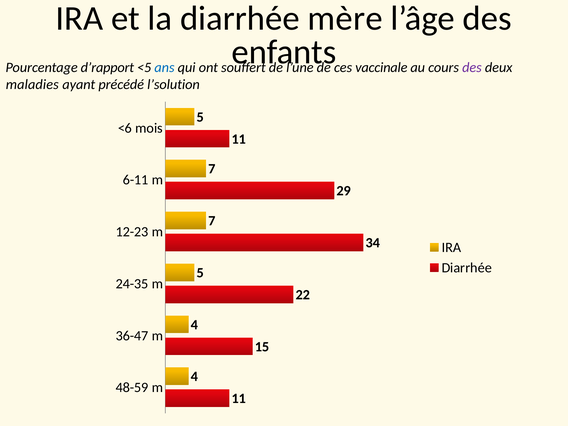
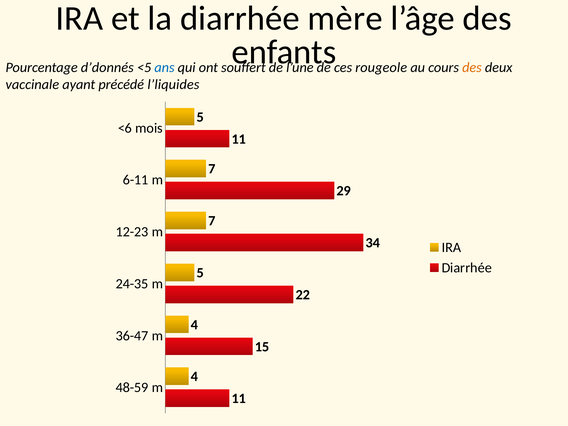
d’rapport: d’rapport -> d’donnés (107, 67)
vaccinale: vaccinale -> rougeole (381, 67)
des colour: purple -> orange (472, 67)
maladies: maladies -> vaccinale (32, 84)
l’solution: l’solution -> l’liquides (173, 84)
